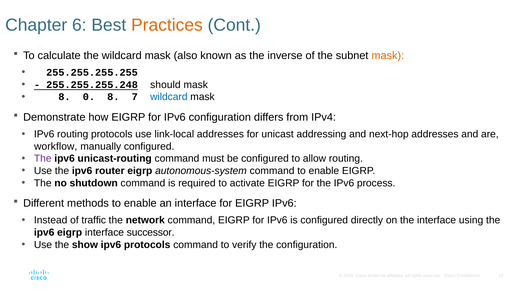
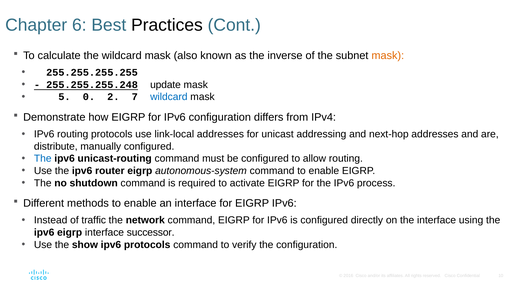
Practices colour: orange -> black (167, 25)
should: should -> update (165, 85)
8: 8 -> 5 (64, 97)
0 8: 8 -> 2 (113, 97)
workflow: workflow -> distribute (56, 146)
The colour: purple -> blue (43, 159)
